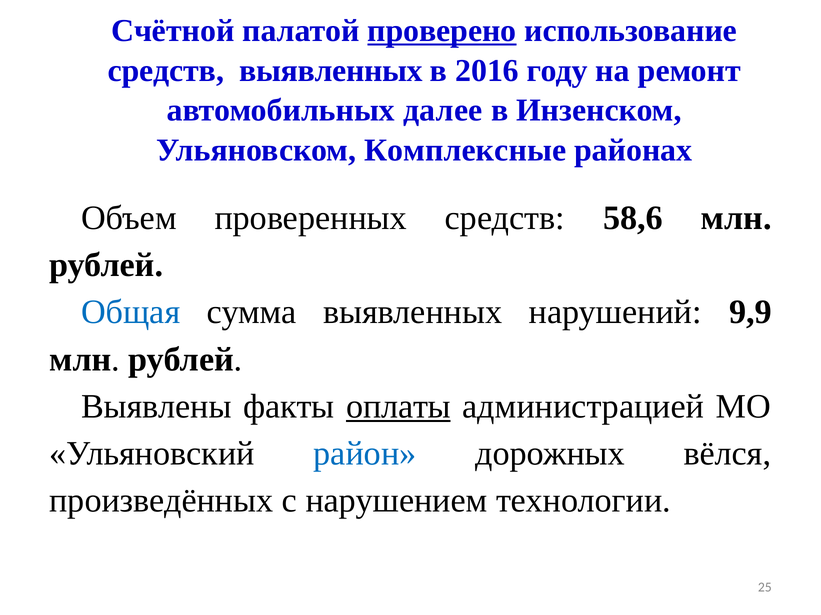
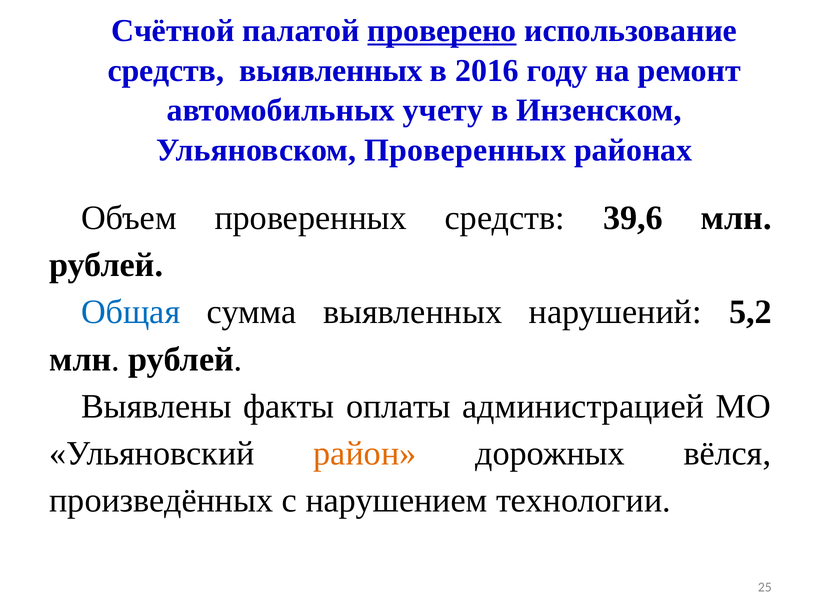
далее: далее -> учету (443, 111)
Ульяновском Комплексные: Комплексные -> Проверенных (465, 150)
58,6: 58,6 -> 39,6 (633, 218)
9,9: 9,9 -> 5,2 (750, 313)
оплаты underline: present -> none (399, 407)
район colour: blue -> orange (365, 454)
